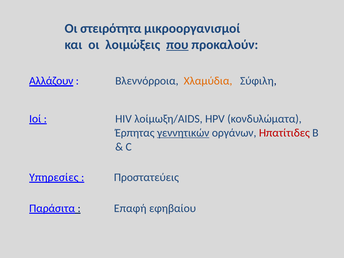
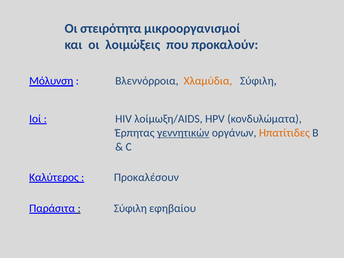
που underline: present -> none (177, 45)
Αλλάζουν: Αλλάζουν -> Μόλυνση (51, 81)
Ηπατίτιδες colour: red -> orange (284, 133)
Υπηρεσίες: Υπηρεσίες -> Καλύτερος (54, 177)
Προστατεύεις: Προστατεύεις -> Προκαλέσουν (146, 177)
Επαφή: Επαφή -> Σύφιλη (130, 208)
